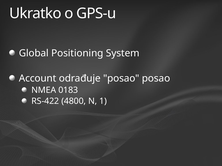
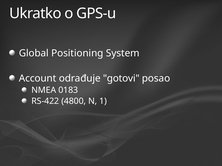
odrađuje posao: posao -> gotovi (121, 79)
